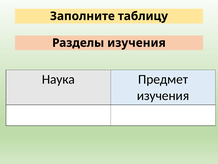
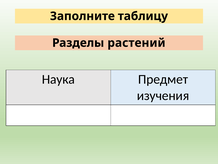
Разделы изучения: изучения -> растений (136, 43)
